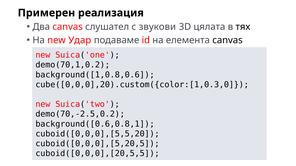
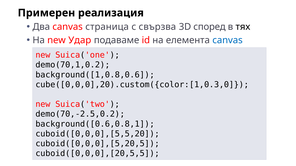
слушател: слушател -> страница (107, 27)
звукови: звукови -> свързва (157, 27)
цялата: цялата -> според (209, 27)
canvas colour: black -> blue (228, 40)
